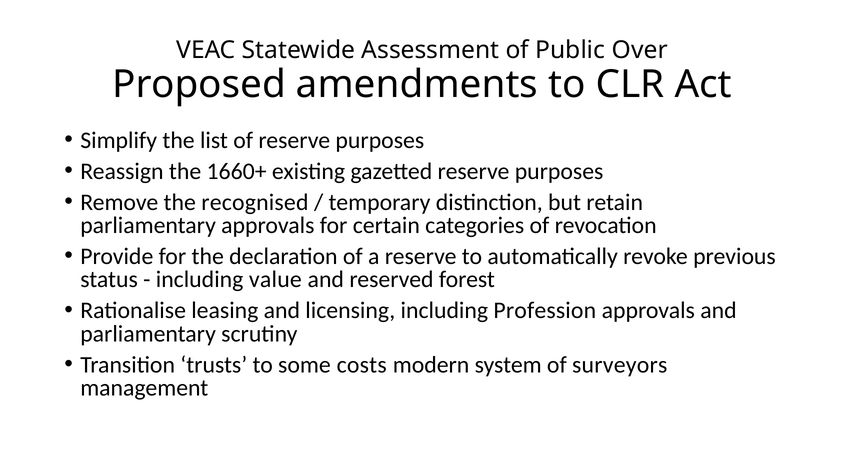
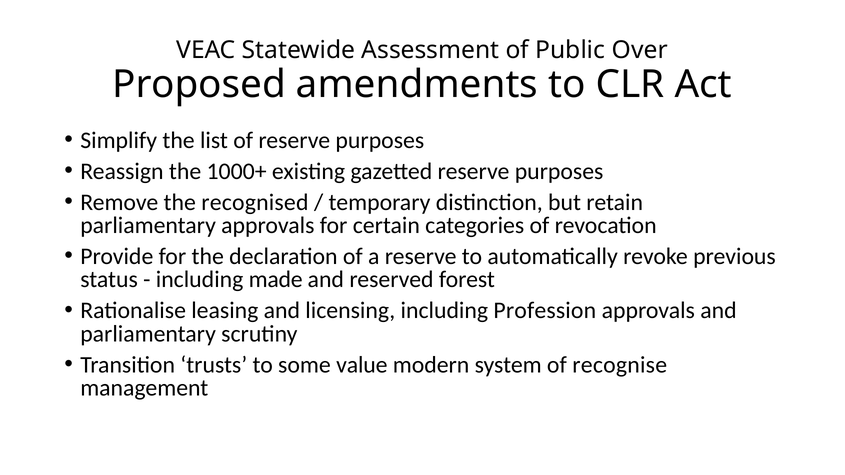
1660+: 1660+ -> 1000+ (237, 171)
value: value -> made (276, 280)
costs: costs -> value (362, 365)
surveyors: surveyors -> recognise (620, 365)
